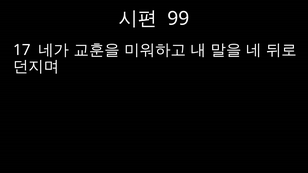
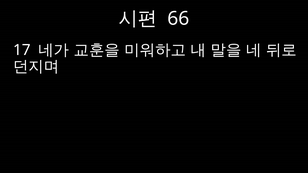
99: 99 -> 66 (178, 19)
